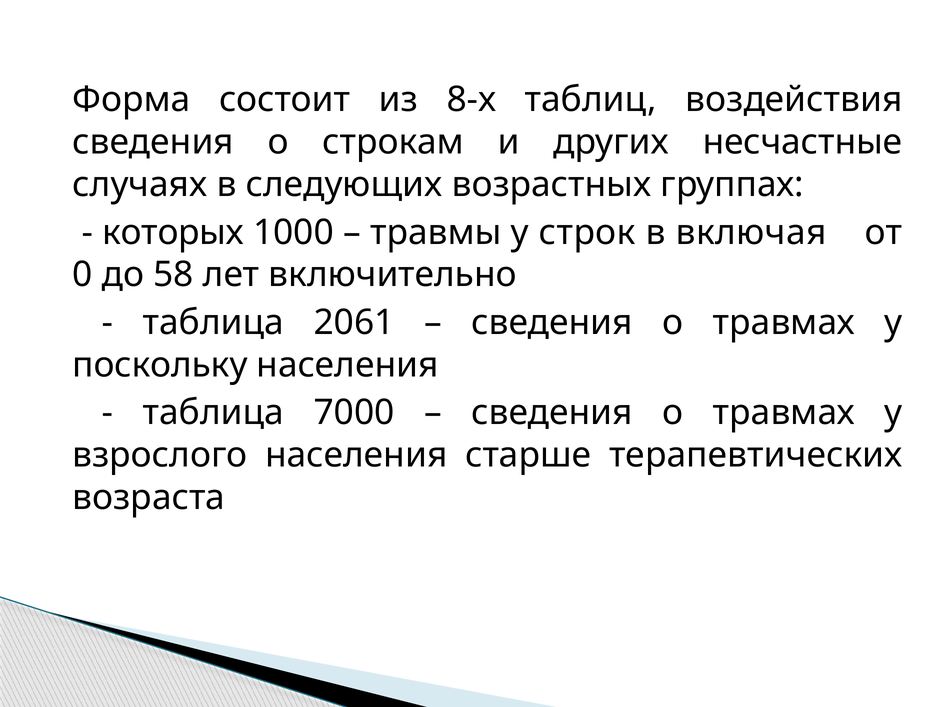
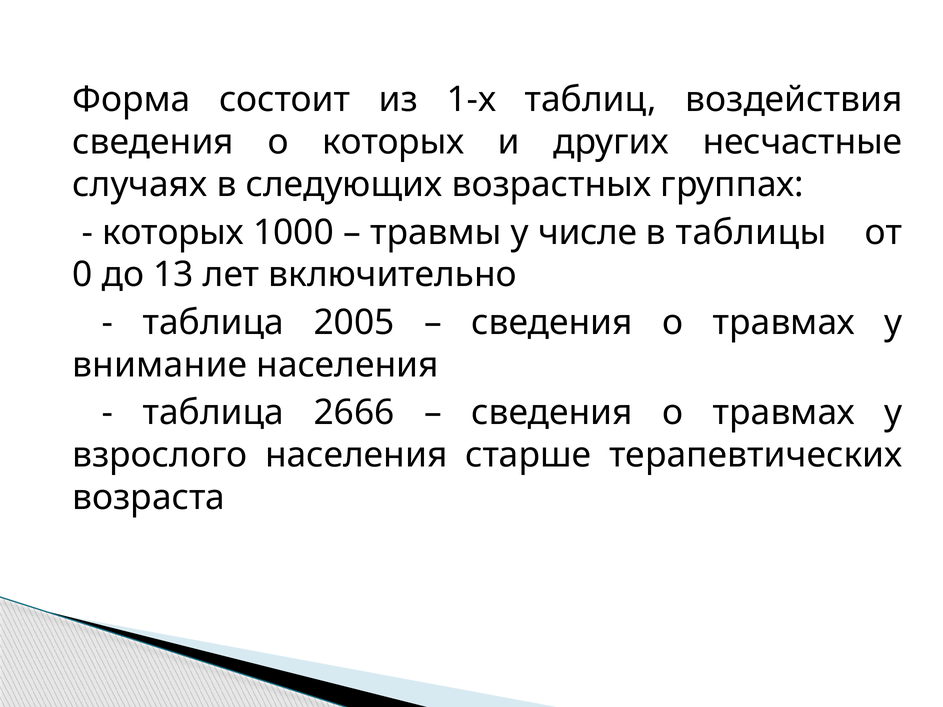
8-х: 8-х -> 1-х (472, 100)
о строкам: строкам -> которых (393, 142)
строк: строк -> числе (588, 232)
включая: включая -> таблицы (751, 232)
58: 58 -> 13 (173, 275)
2061: 2061 -> 2005 (354, 323)
поскольку: поскольку -> внимание (160, 365)
7000: 7000 -> 2666 (354, 413)
